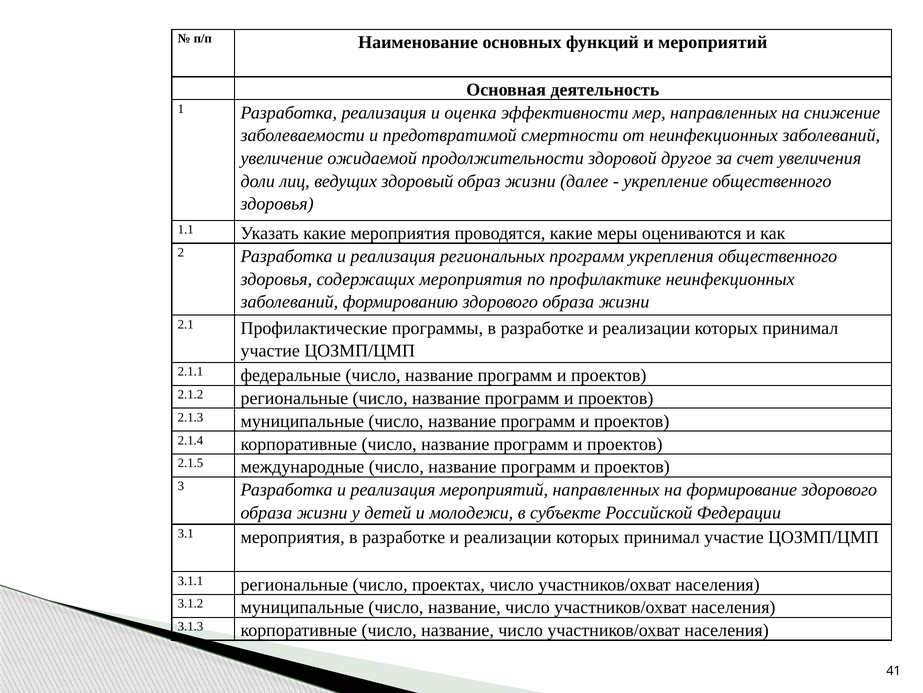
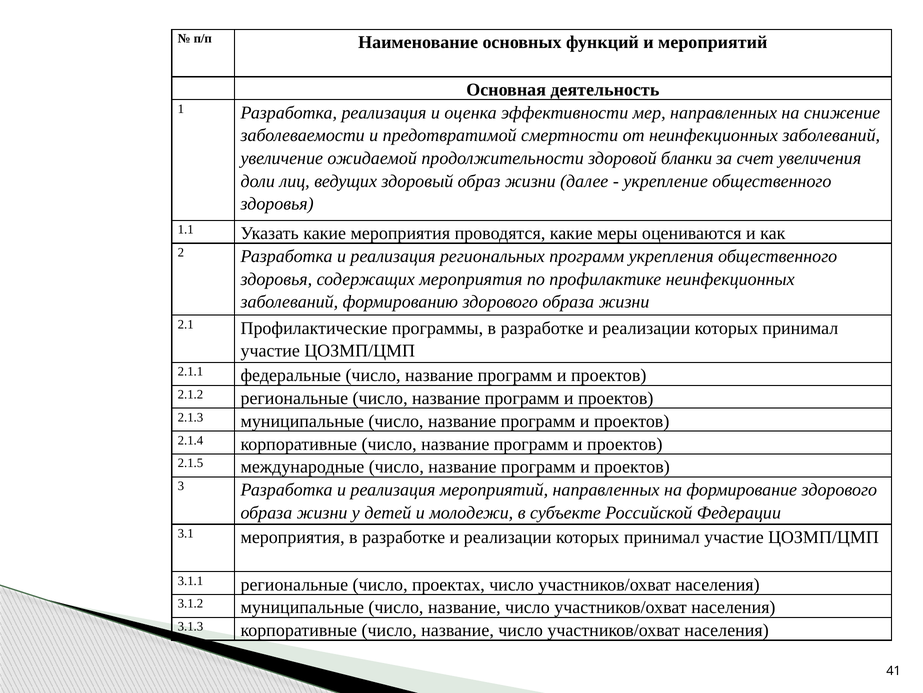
другое: другое -> бланки (687, 158)
